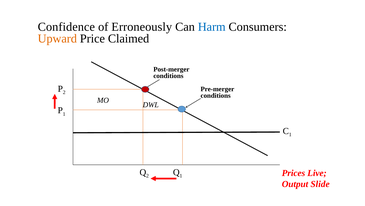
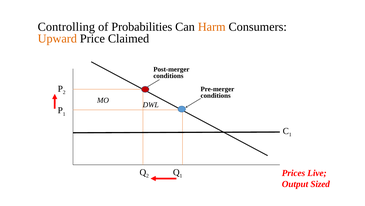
Confidence: Confidence -> Controlling (66, 27)
Erroneously: Erroneously -> Probabilities (142, 27)
Harm colour: blue -> orange (212, 27)
Slide: Slide -> Sized (320, 184)
